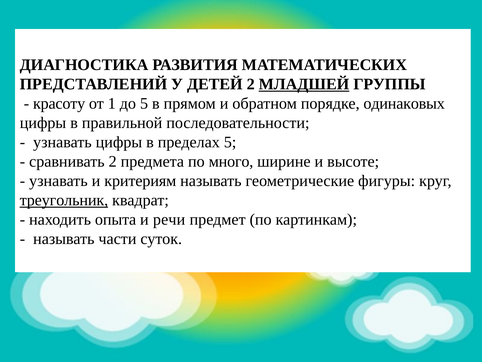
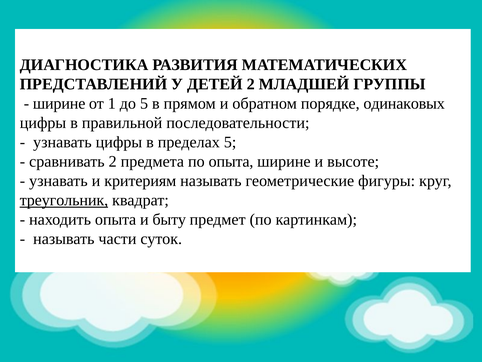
МЛАДШЕЙ underline: present -> none (304, 84)
красоту: красоту -> ширине (59, 103)
по много: много -> опыта (231, 161)
речи: речи -> быту (169, 219)
